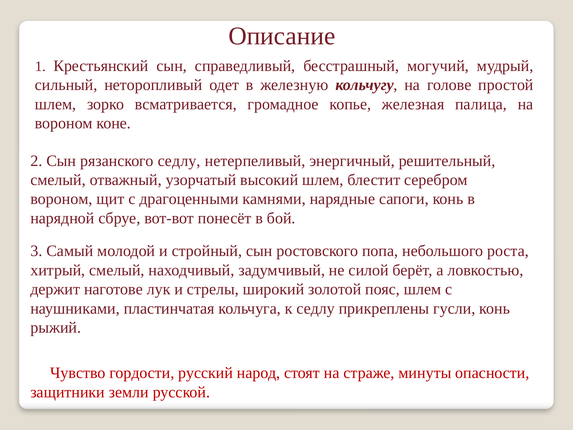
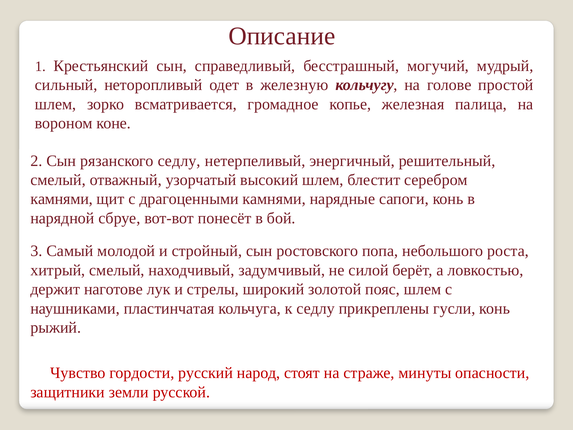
вороном: вороном -> камнями (62, 199)
